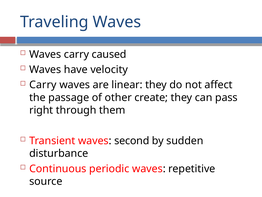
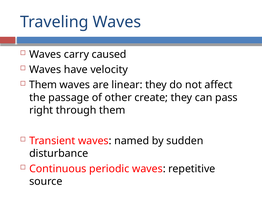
Carry: Carry -> Them (43, 85)
second: second -> named (132, 140)
